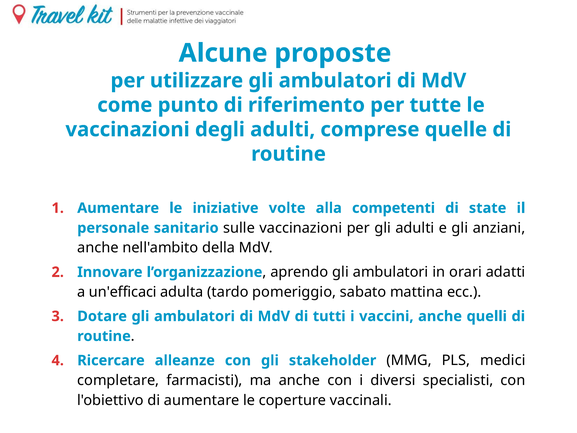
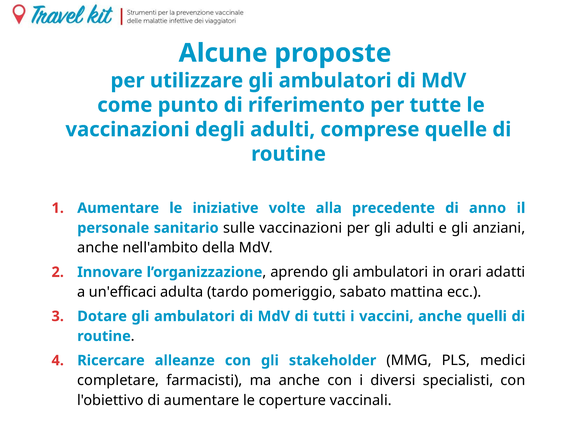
competenti: competenti -> precedente (393, 208)
state: state -> anno (488, 208)
